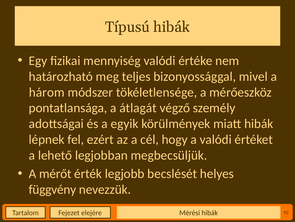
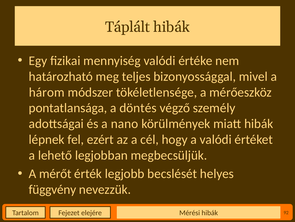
Típusú: Típusú -> Táplált (128, 27)
átlagát: átlagát -> döntés (138, 108)
egyik: egyik -> nano (125, 123)
